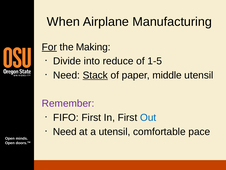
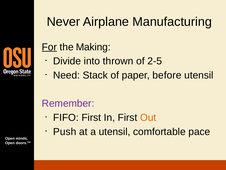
When: When -> Never (63, 22)
reduce: reduce -> thrown (118, 61)
1-5: 1-5 -> 2-5 (155, 61)
Stack underline: present -> none (95, 75)
middle: middle -> before (167, 75)
Out colour: blue -> orange (148, 117)
Need: Need -> Push (65, 131)
